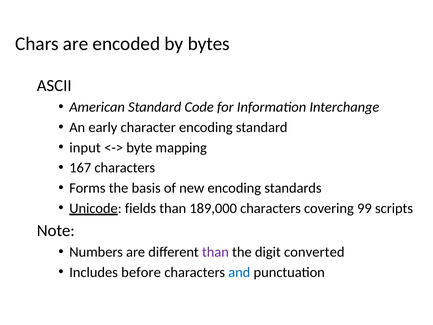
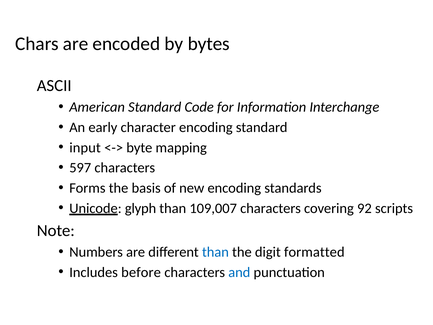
167: 167 -> 597 (80, 168)
fields: fields -> glyph (141, 208)
189,000: 189,000 -> 109,007 (213, 208)
99: 99 -> 92 (364, 208)
than colour: purple -> blue (215, 252)
converted: converted -> formatted (314, 252)
